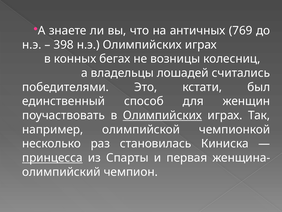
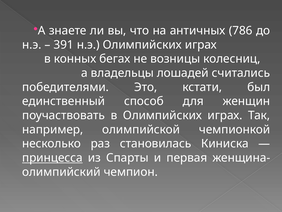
769: 769 -> 786 (241, 31)
398: 398 -> 391 (64, 45)
Олимпийских underline: present -> none (162, 115)
